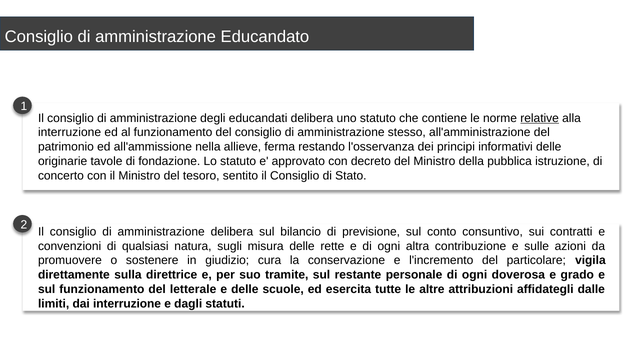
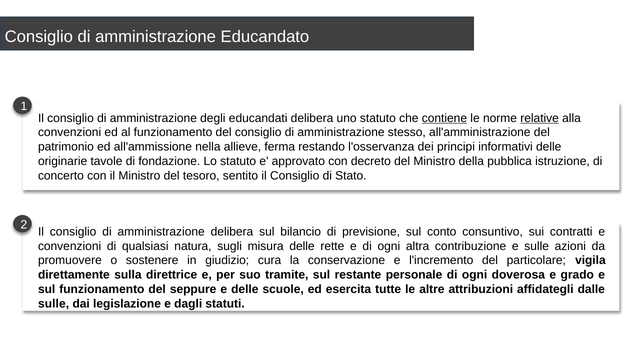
contiene underline: none -> present (444, 118)
interruzione: interruzione -> convenzioni (70, 132)
letterale: letterale -> seppure (193, 289)
limiti: limiti -> sulle (54, 303)
dai interruzione: interruzione -> legislazione (127, 303)
